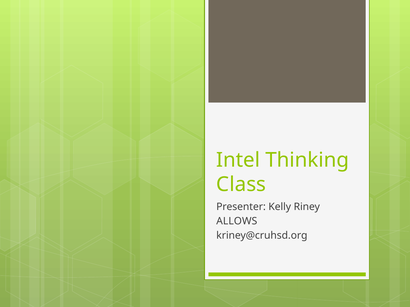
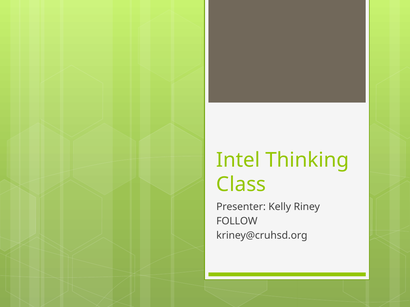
ALLOWS: ALLOWS -> FOLLOW (237, 222)
